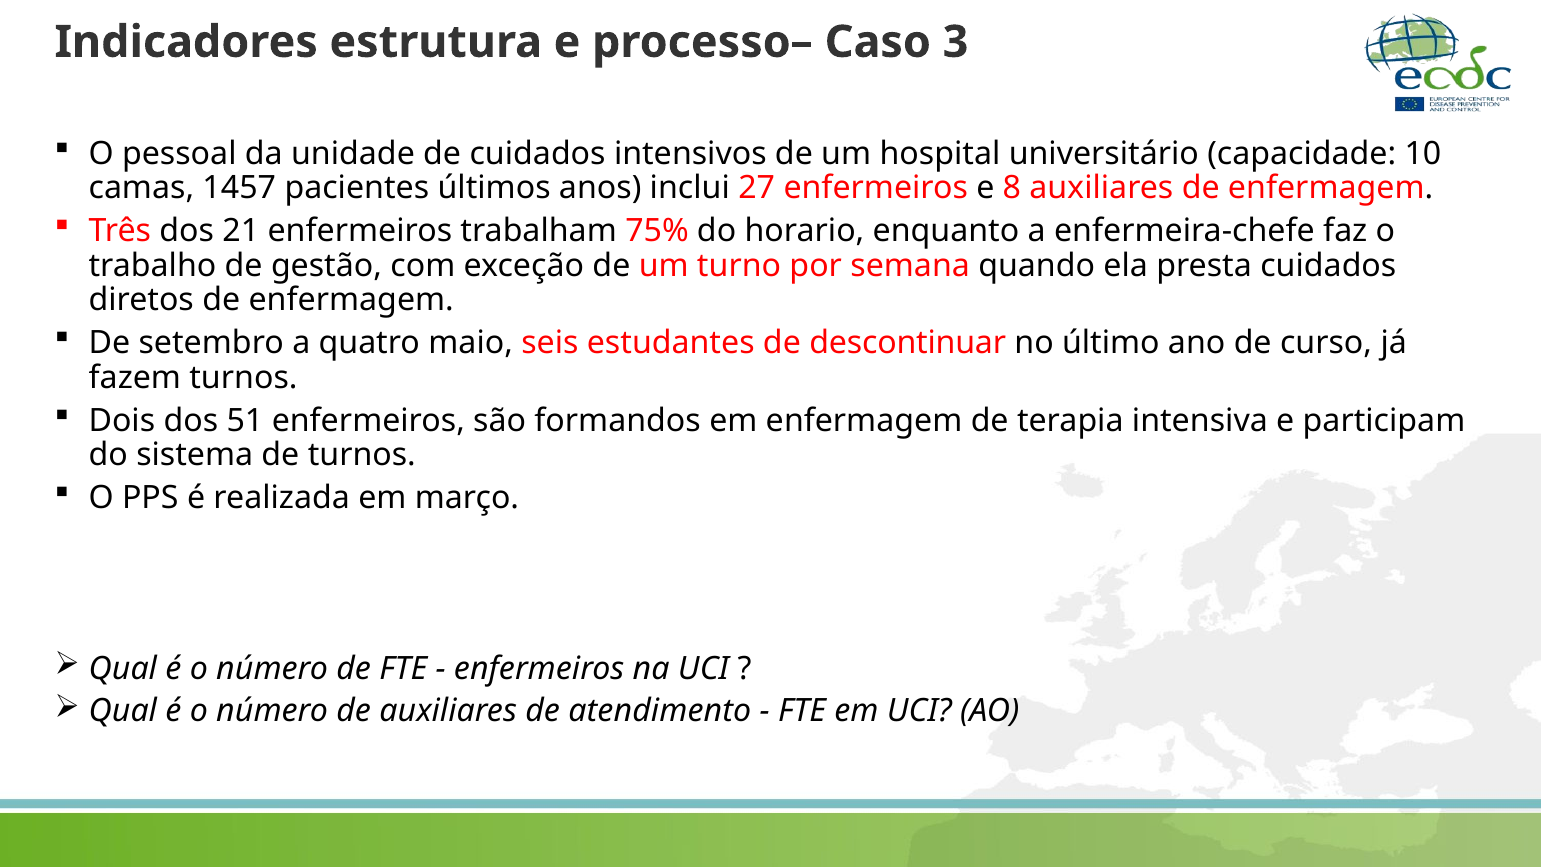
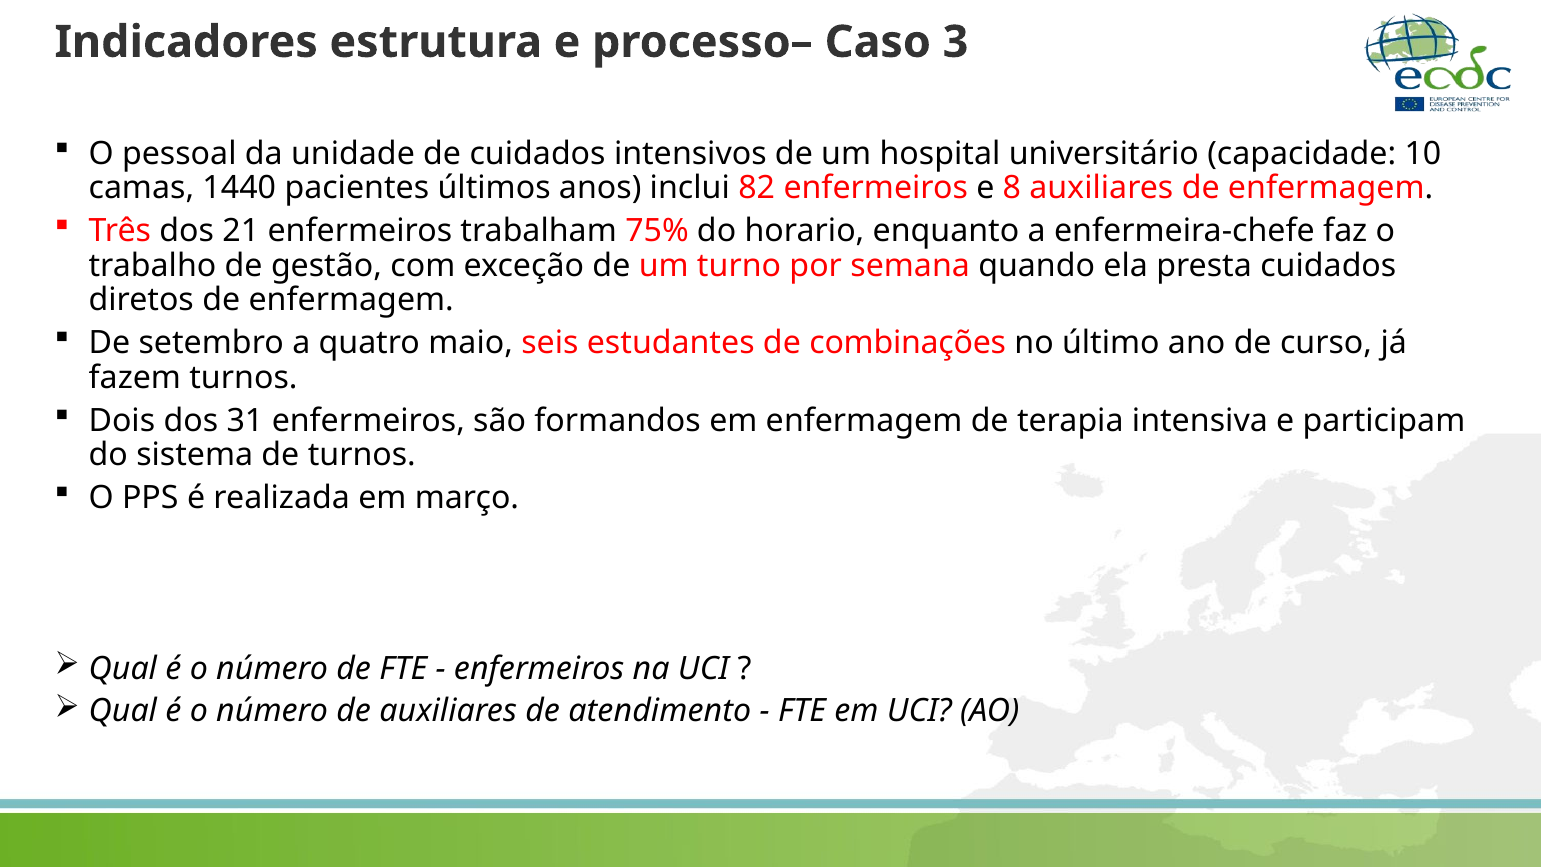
1457: 1457 -> 1440 (239, 188)
27: 27 -> 82 (757, 188)
descontinuar: descontinuar -> combinações (908, 343)
51: 51 -> 31 (245, 420)
